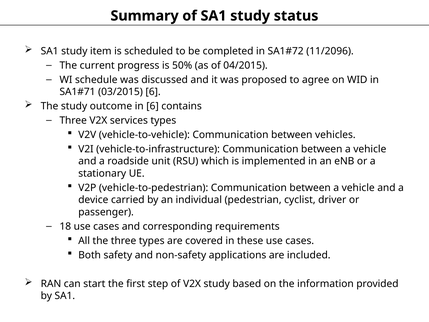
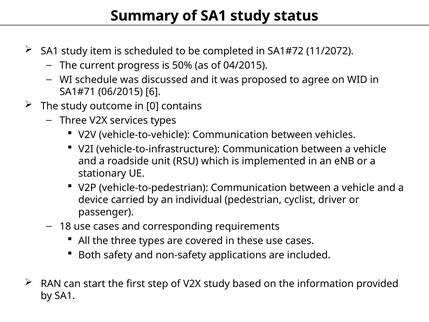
11/2096: 11/2096 -> 11/2072 (330, 51)
03/2015: 03/2015 -> 06/2015 (120, 92)
in 6: 6 -> 0 (153, 106)
